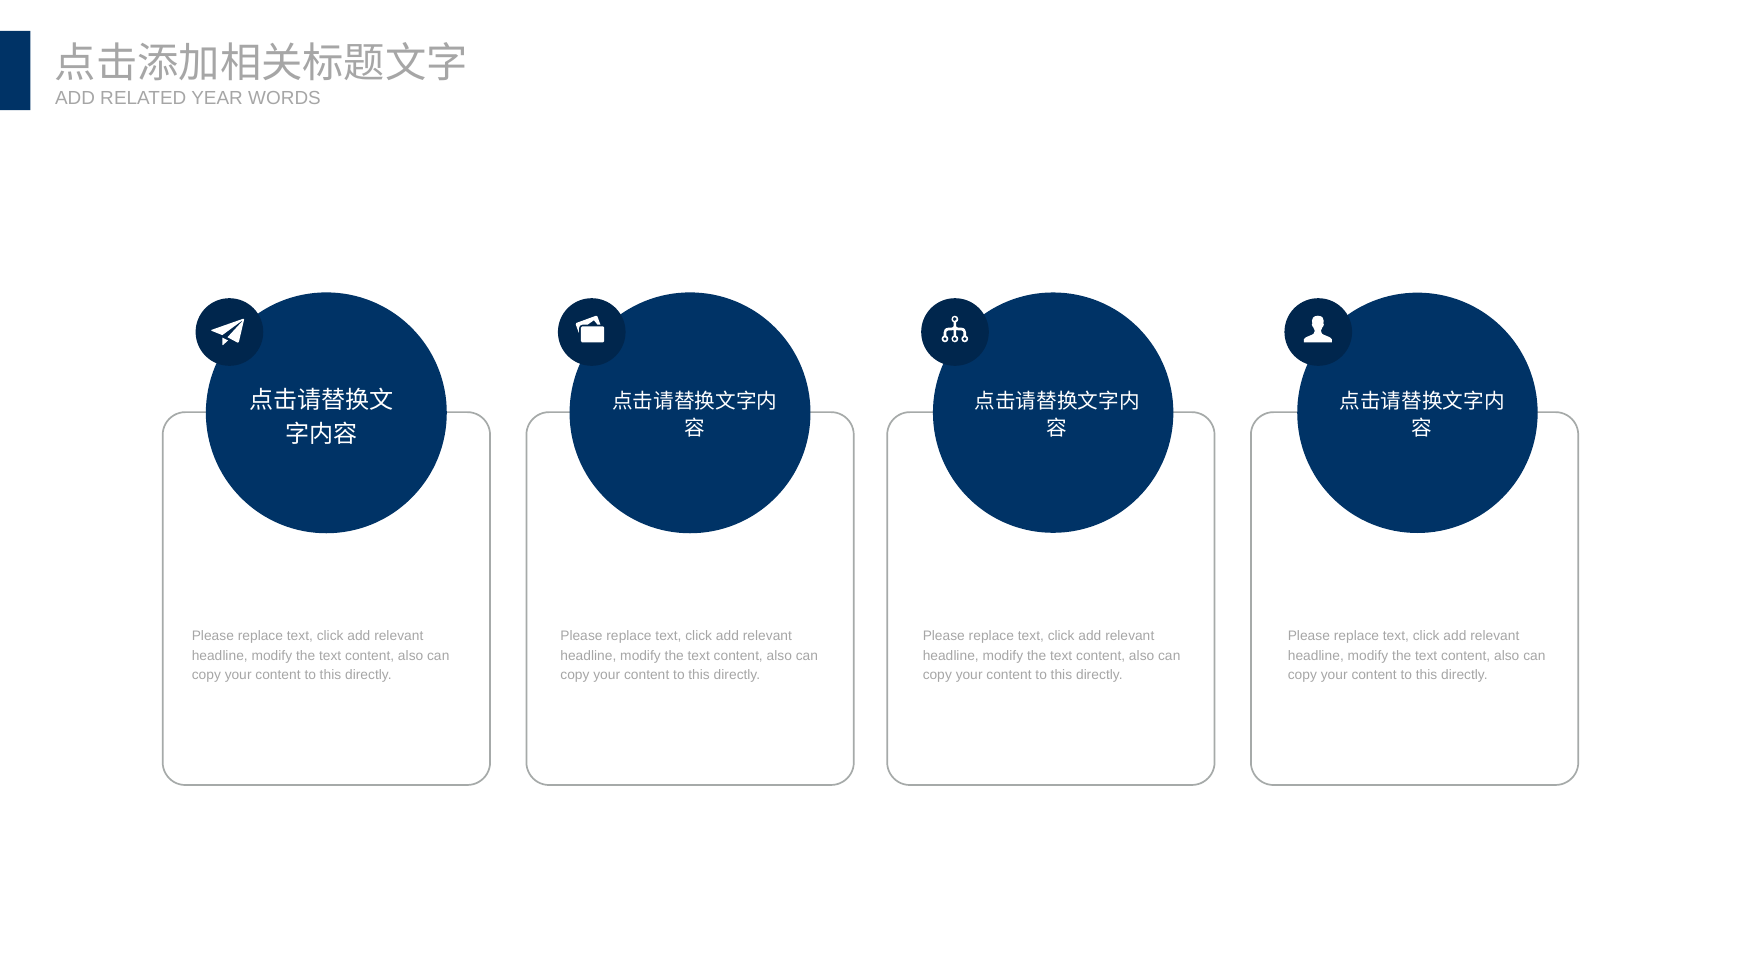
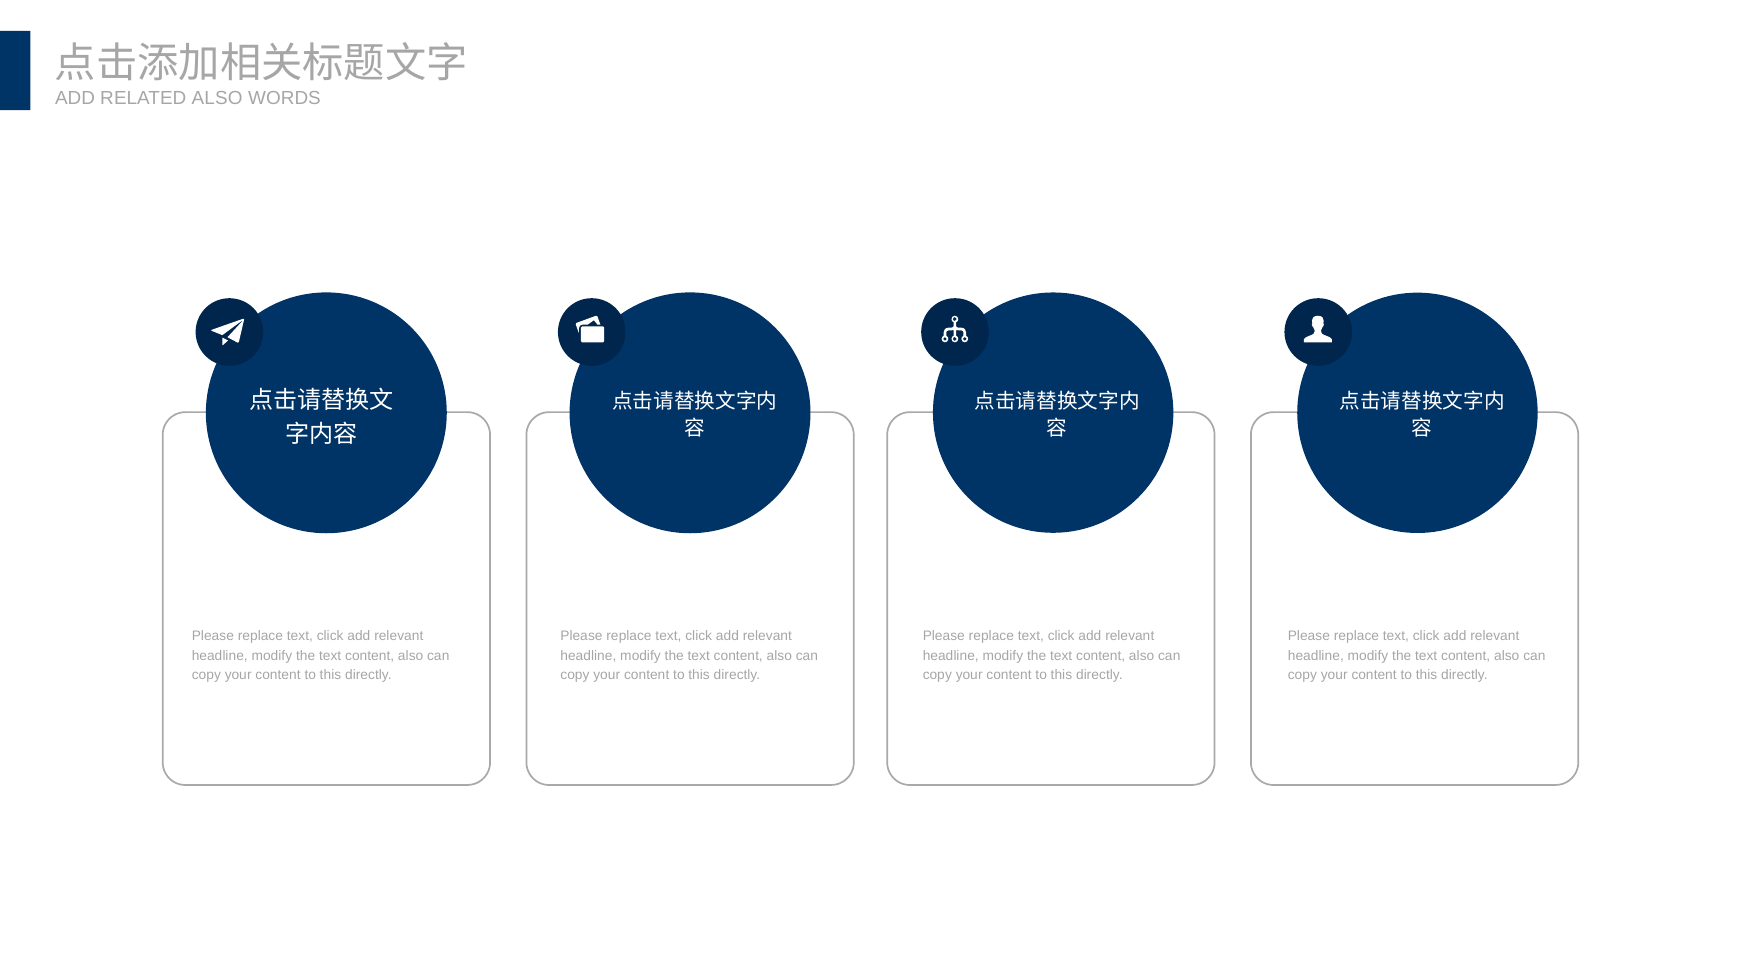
RELATED YEAR: YEAR -> ALSO (217, 99)
